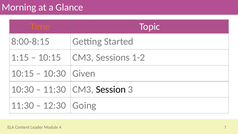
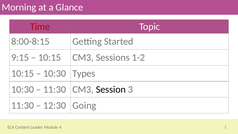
Time colour: orange -> red (40, 27)
1:15: 1:15 -> 9:15 (20, 57)
Given: Given -> Types (84, 73)
